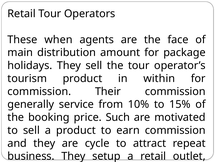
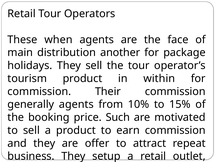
amount: amount -> another (120, 52)
generally service: service -> agents (76, 104)
cycle: cycle -> offer (97, 143)
